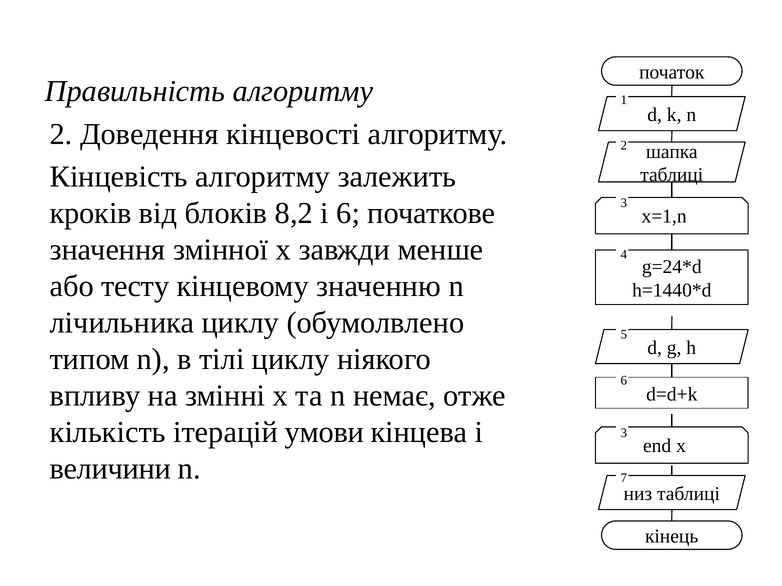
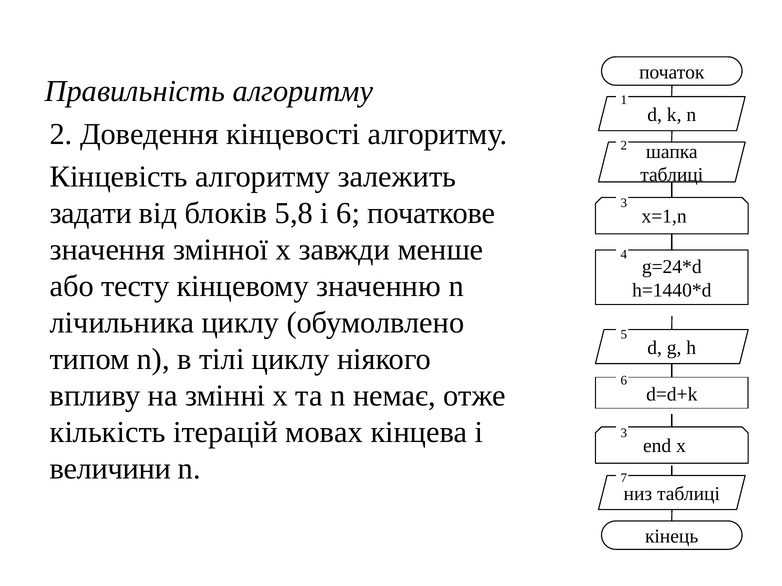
кроків: кроків -> задати (91, 214)
8,2: 8,2 -> 5,8 (294, 214)
умови: умови -> мовах (324, 433)
